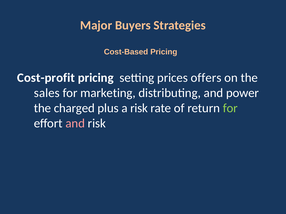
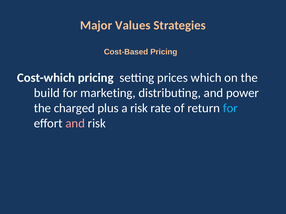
Buyers: Buyers -> Values (133, 25)
Cost-profit: Cost-profit -> Cost-which (46, 78)
offers: offers -> which (206, 78)
sales: sales -> build (47, 93)
for colour: light green -> light blue (230, 108)
